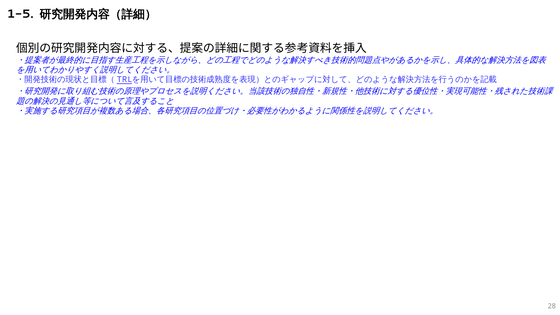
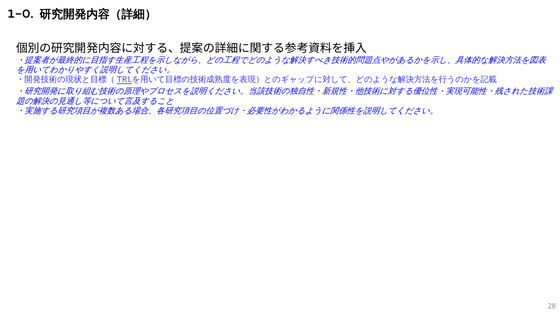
1-5: 1-5 -> 1-0 (20, 14)
